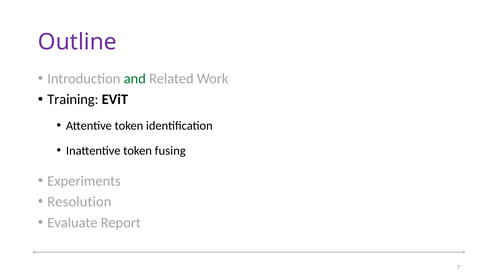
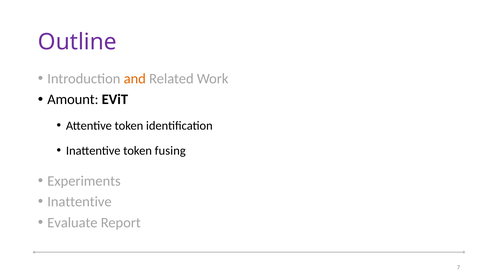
and colour: green -> orange (135, 79)
Training: Training -> Amount (73, 100)
Resolution: Resolution -> Inattentive (79, 202)
